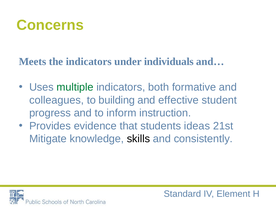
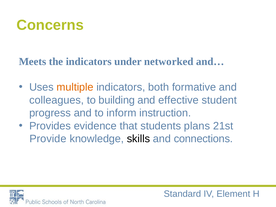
individuals: individuals -> networked (169, 61)
multiple colour: green -> orange (75, 87)
ideas: ideas -> plans (197, 126)
Mitigate: Mitigate -> Provide (48, 139)
consistently: consistently -> connections (203, 139)
